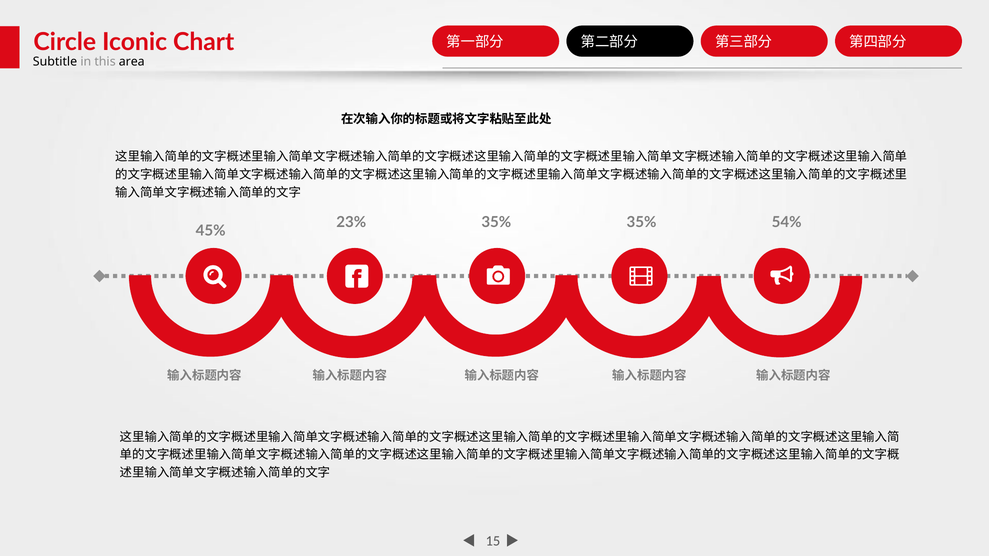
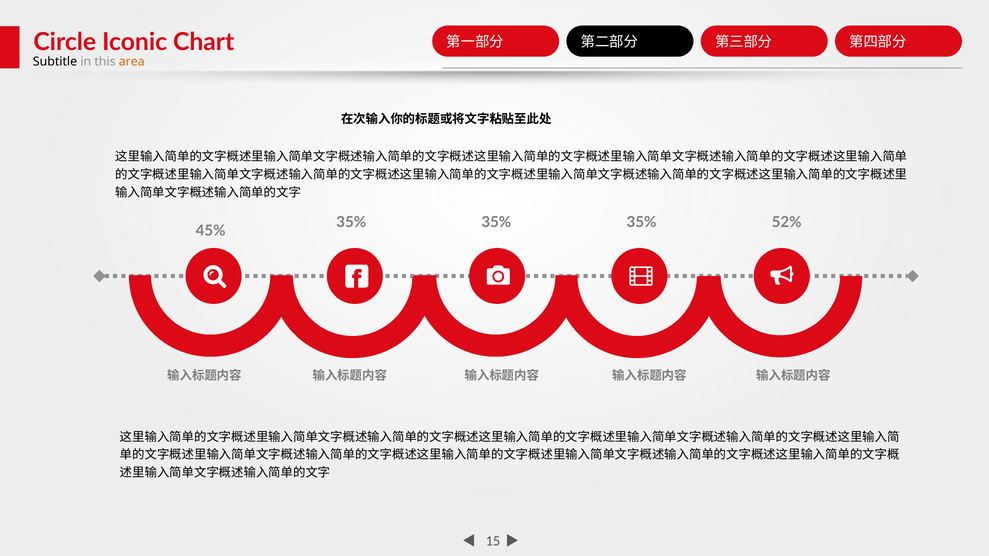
area colour: black -> orange (132, 62)
23%: 23% -> 35% (351, 223)
54%: 54% -> 52% (787, 223)
